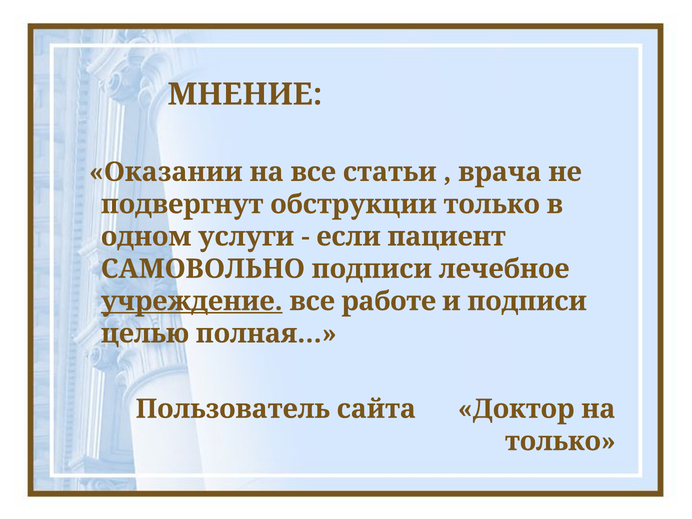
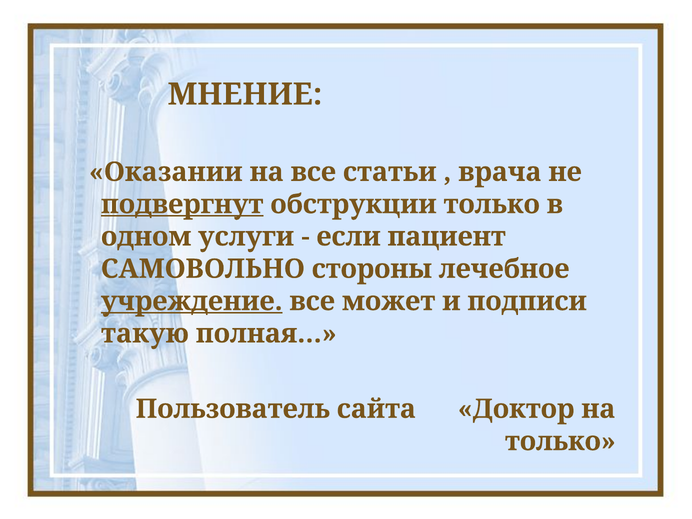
подвергнут underline: none -> present (182, 204)
САМОВОЛЬНО подписи: подписи -> стороны (372, 269)
работе: работе -> может (389, 301)
целью: целью -> такую (145, 334)
